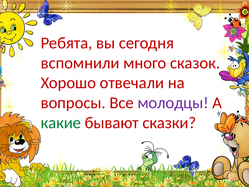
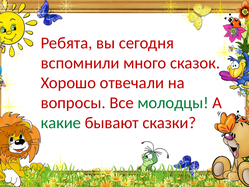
молодцы colour: purple -> green (173, 103)
